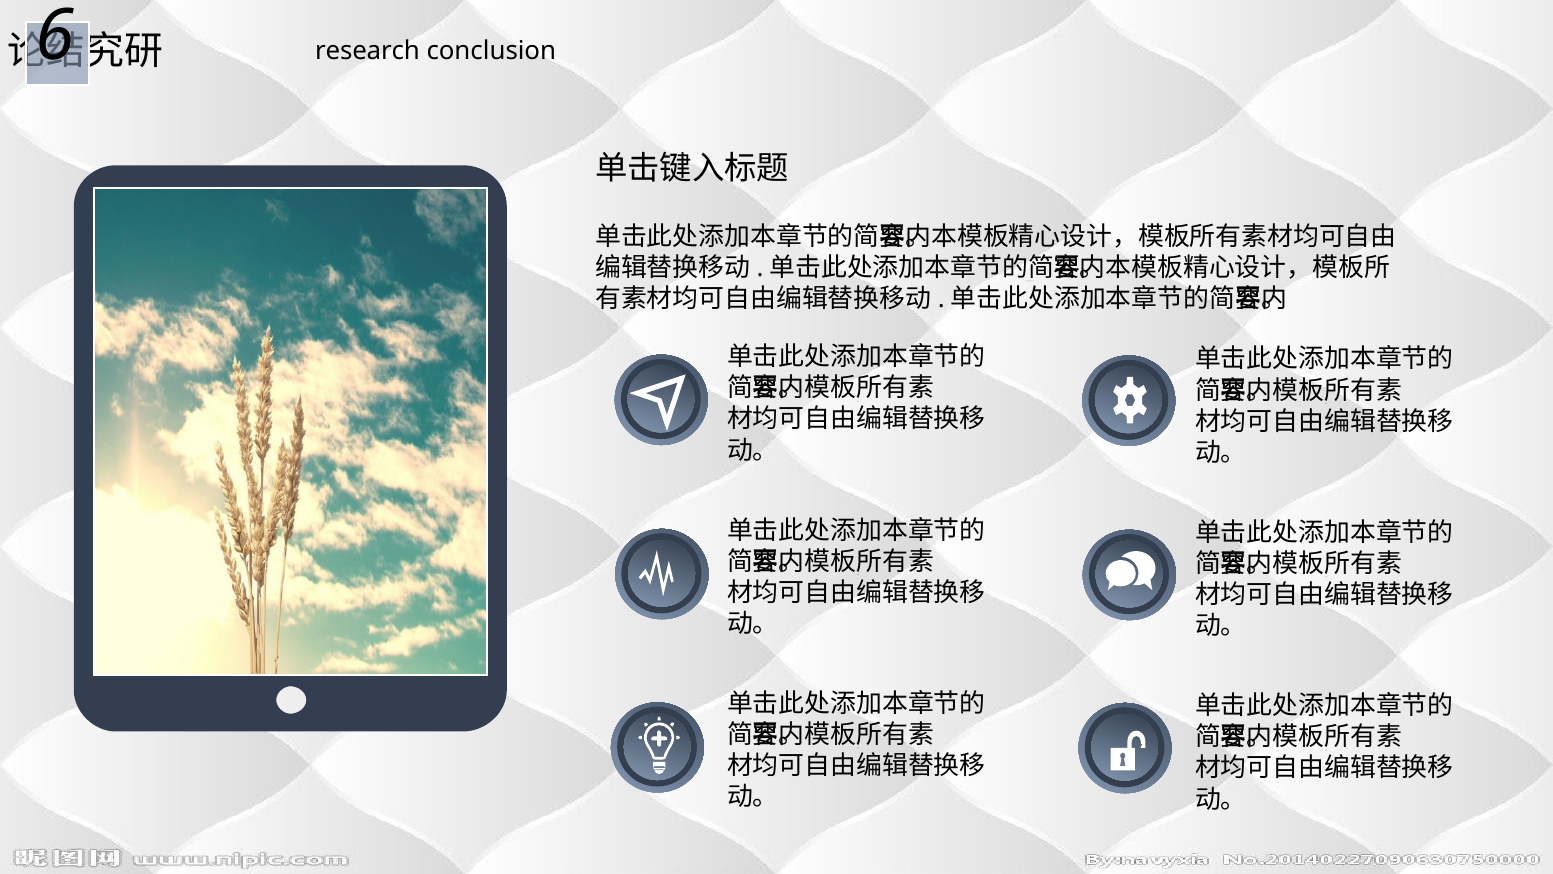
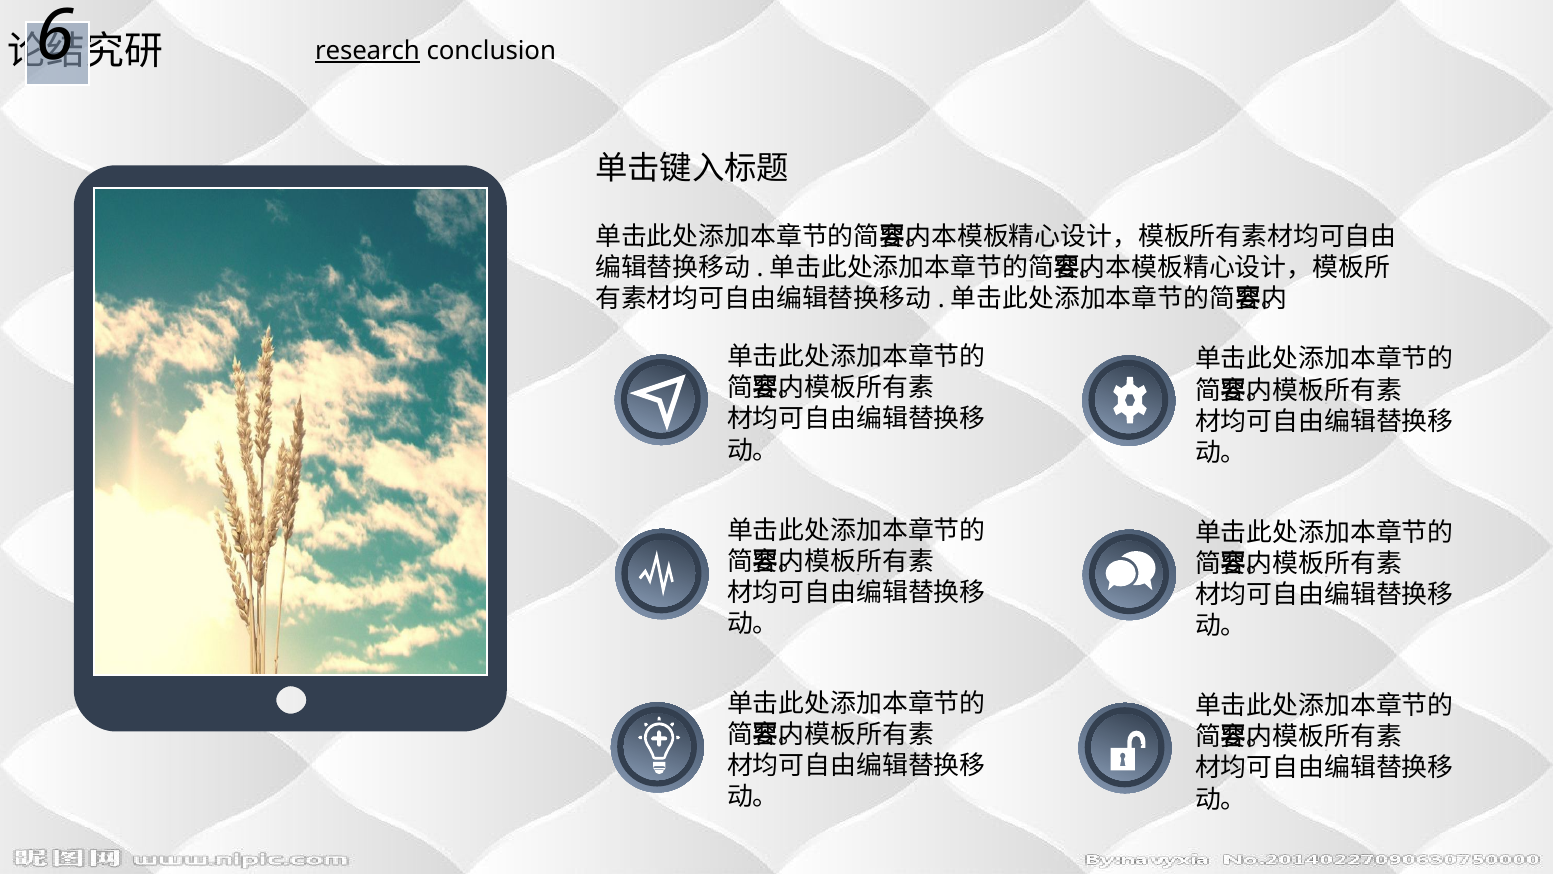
research underline: none -> present (367, 51)
